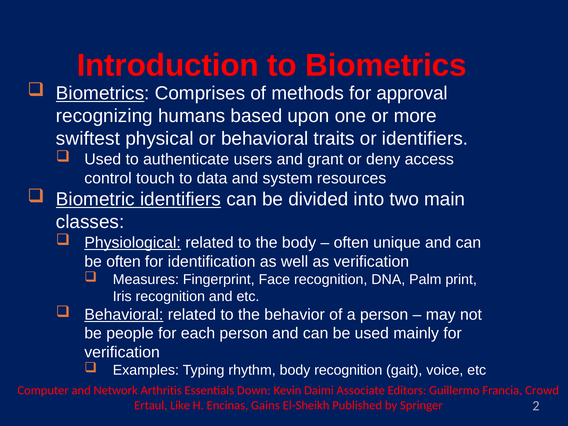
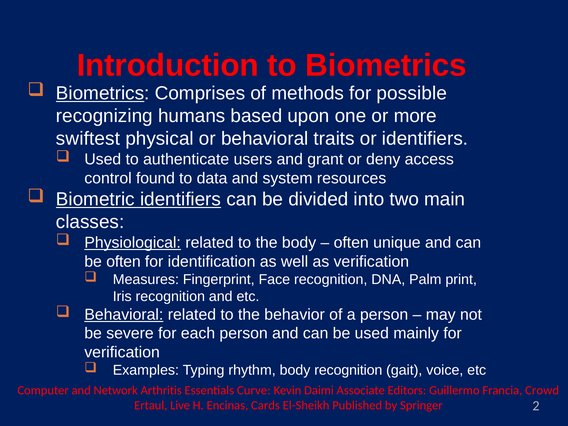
approval: approval -> possible (412, 93)
touch: touch -> found (155, 178)
people: people -> severe (130, 333)
Down: Down -> Curve (254, 390)
Like: Like -> Live (180, 405)
Gains: Gains -> Cards (265, 405)
